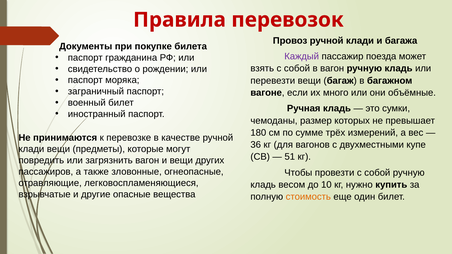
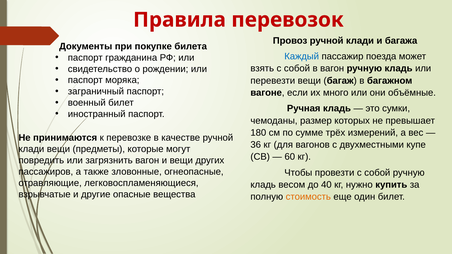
Каждый colour: purple -> blue (302, 56)
51: 51 -> 60 (290, 157)
10: 10 -> 40 (326, 185)
